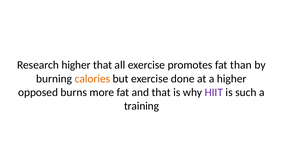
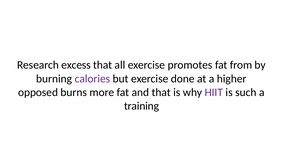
Research higher: higher -> excess (76, 65)
than: than -> from (241, 65)
calories colour: orange -> purple (92, 79)
